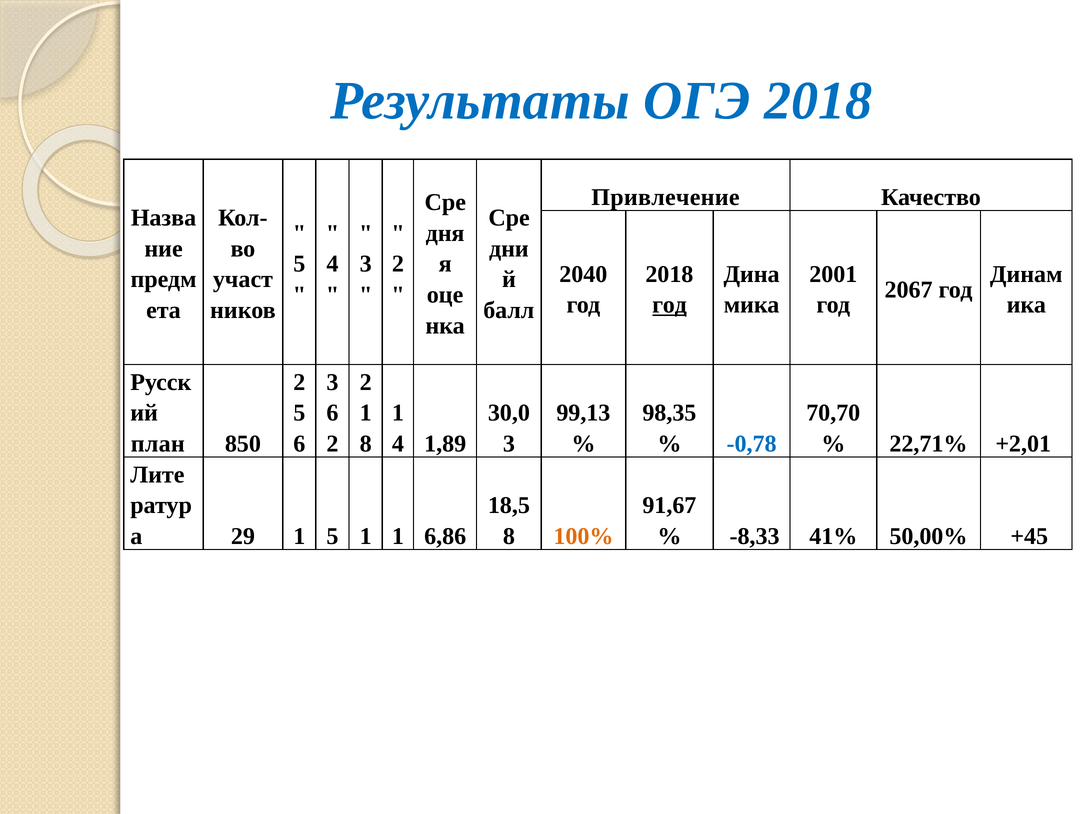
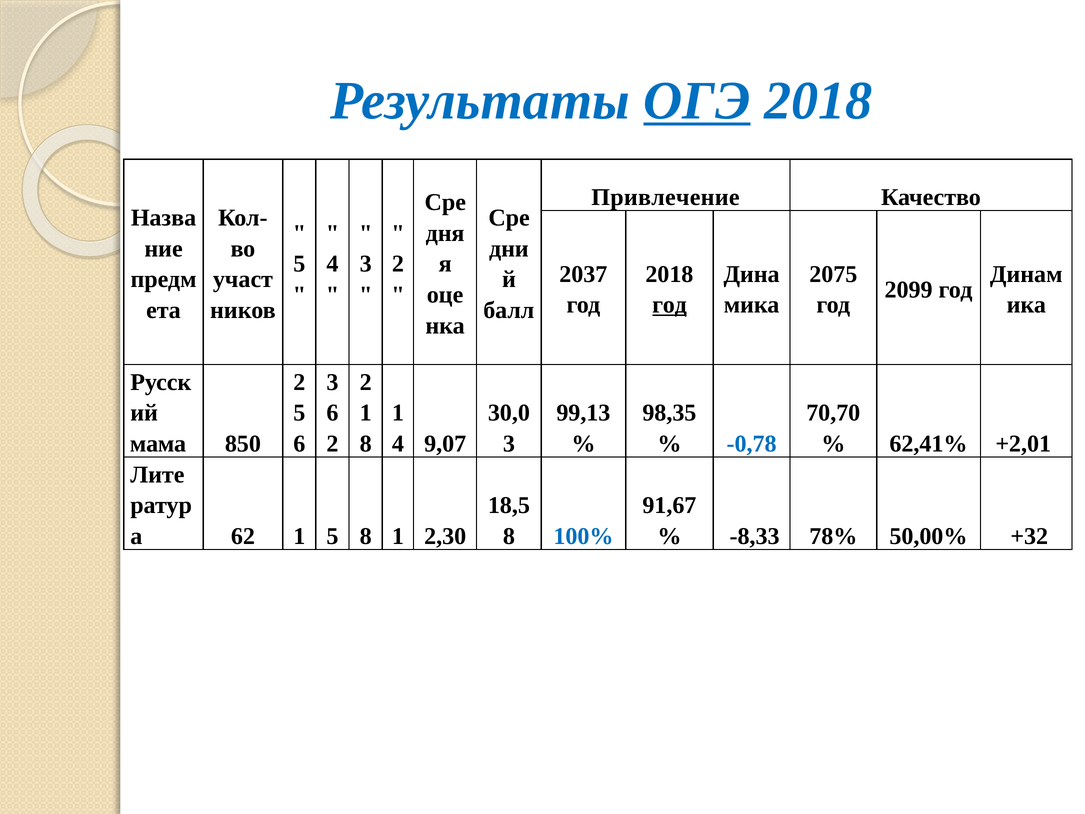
ОГЭ underline: none -> present (697, 101)
2040: 2040 -> 2037 (583, 274)
2001: 2001 -> 2075 (833, 274)
2067: 2067 -> 2099 (909, 290)
план: план -> мама (158, 444)
1,89: 1,89 -> 9,07 (445, 444)
22,71%: 22,71% -> 62,41% (929, 444)
29: 29 -> 62 (243, 536)
5 1: 1 -> 8 (366, 536)
6,86: 6,86 -> 2,30 (445, 536)
100% colour: orange -> blue (583, 536)
41%: 41% -> 78% (833, 536)
+45: +45 -> +32 (1029, 536)
